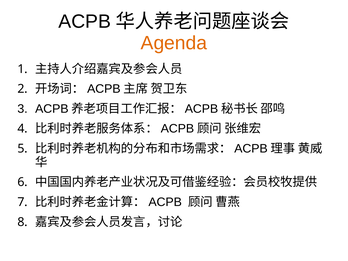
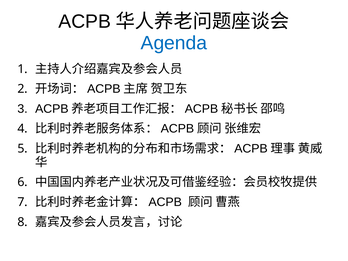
Agenda colour: orange -> blue (174, 43)
